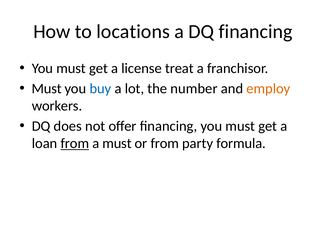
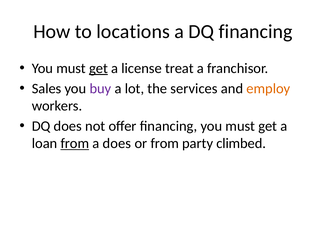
get underline: none -> present (98, 68)
Must: Must -> Sales (47, 89)
buy colour: blue -> purple (100, 89)
number: number -> services (194, 89)
a must: must -> does (117, 144)
formula: formula -> climbed (241, 144)
